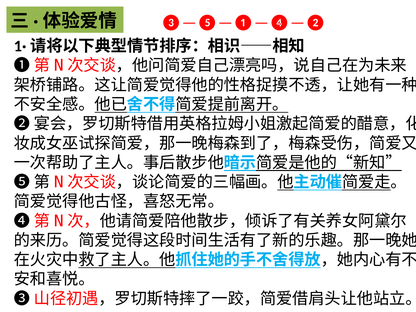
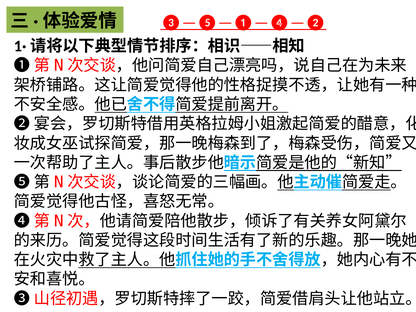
❸—❺—❶—❹—❷ underline: none -> present (243, 23)
